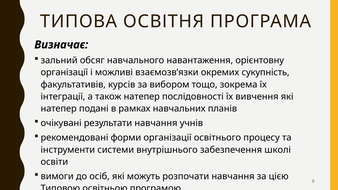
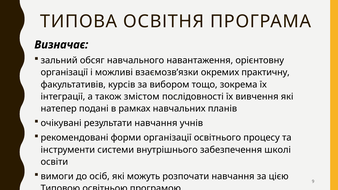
сукупність: сукупність -> практичну (266, 73)
також натепер: натепер -> змістом (142, 97)
